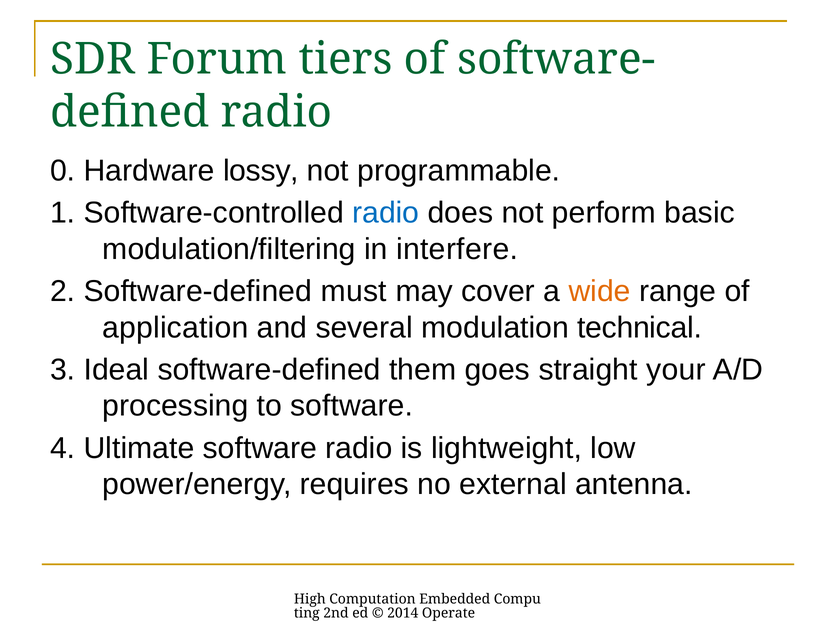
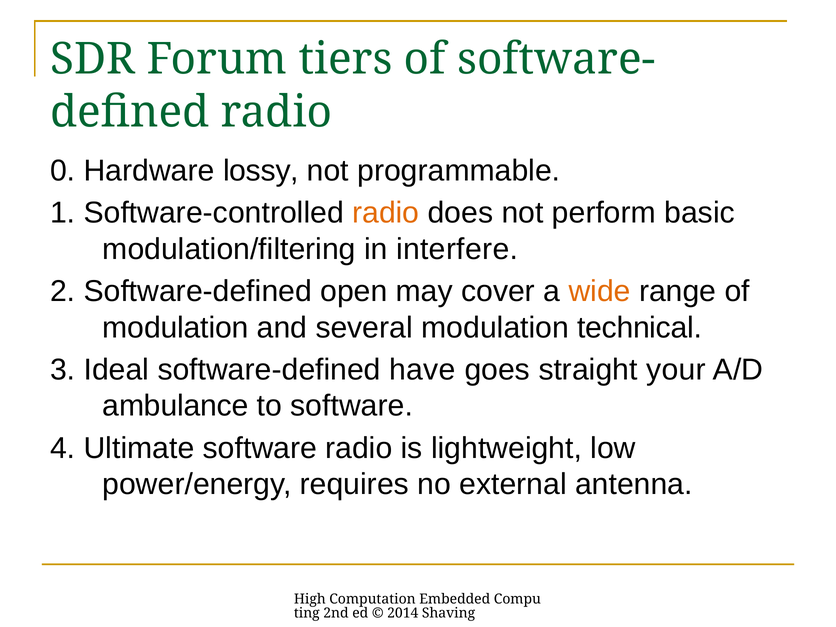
radio colour: blue -> orange (386, 213)
must: must -> open (354, 291)
application: application -> modulation (176, 328)
them: them -> have (422, 370)
processing: processing -> ambulance (175, 406)
Operate: Operate -> Shaving (449, 613)
